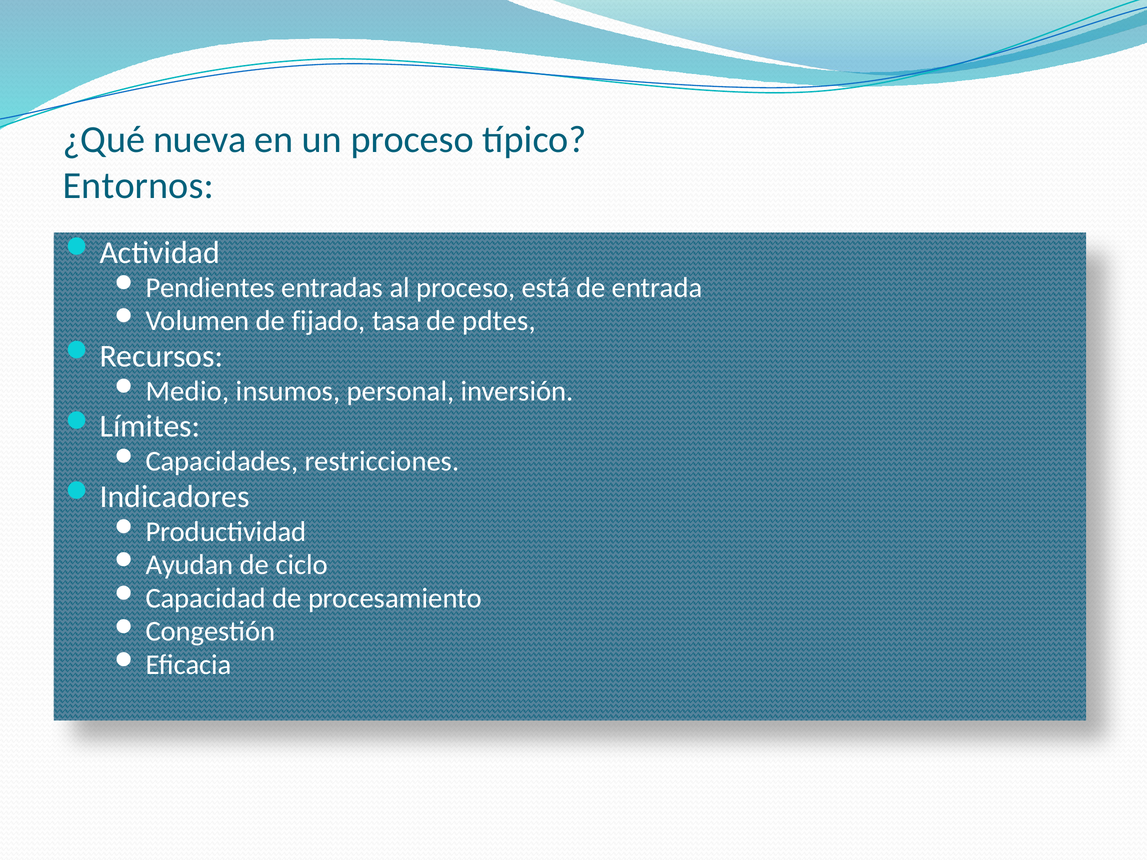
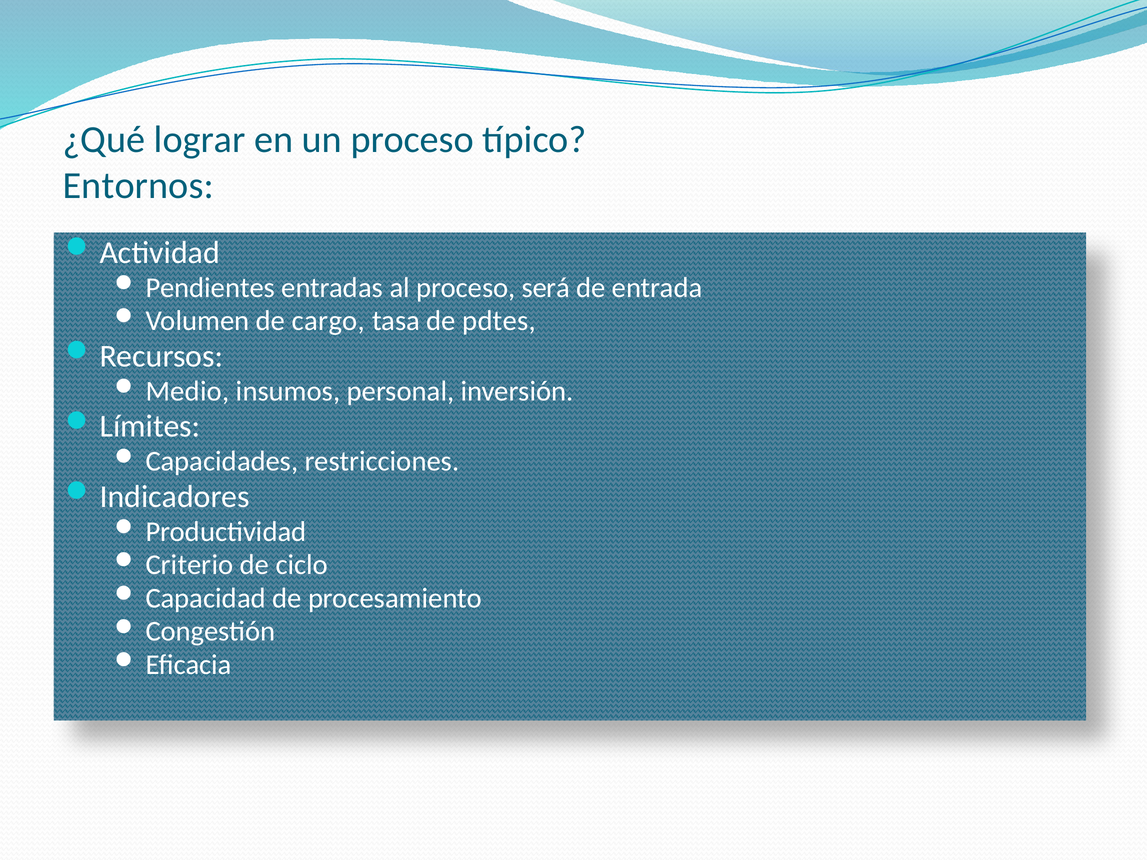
nueva: nueva -> lograr (200, 140)
está: está -> será (546, 288)
fijado: fijado -> cargo (328, 321)
Ayudan: Ayudan -> Criterio (189, 565)
